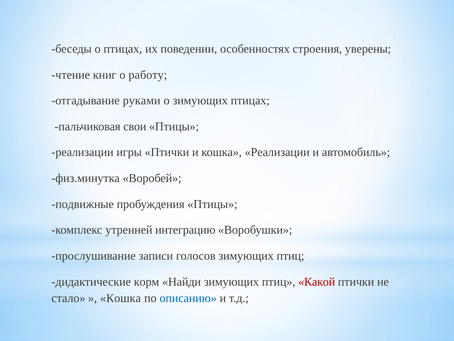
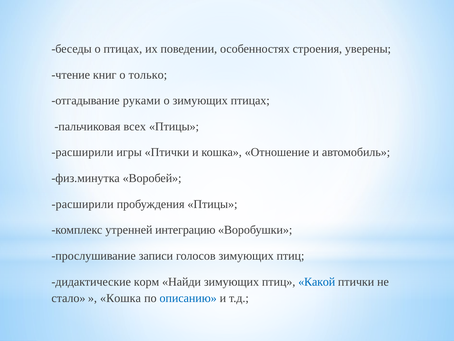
работу: работу -> только (148, 75)
свои: свои -> всех (135, 126)
реализации: реализации -> расширили (82, 152)
кошка Реализации: Реализации -> Отношение (277, 152)
подвижные: подвижные -> расширили (83, 204)
Какой colour: red -> blue (317, 281)
